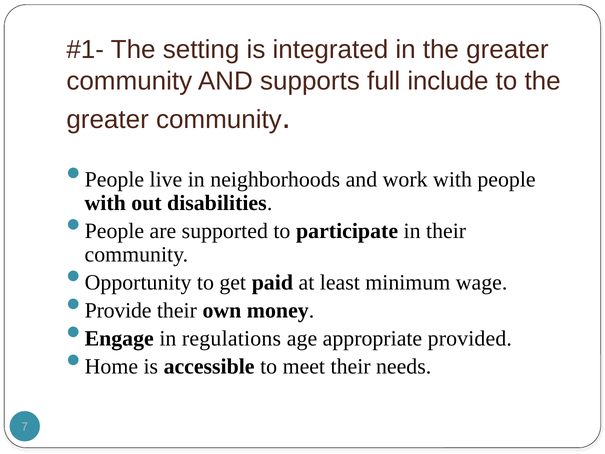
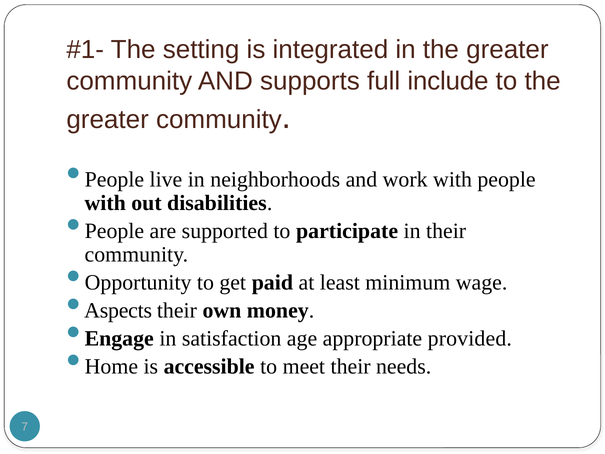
Provide: Provide -> Aspects (118, 310)
regulations: regulations -> satisfaction (232, 338)
